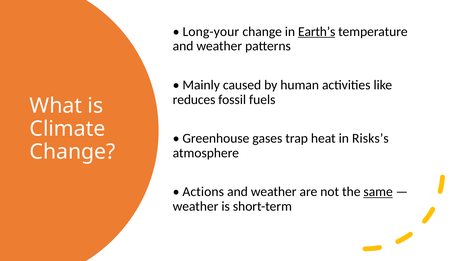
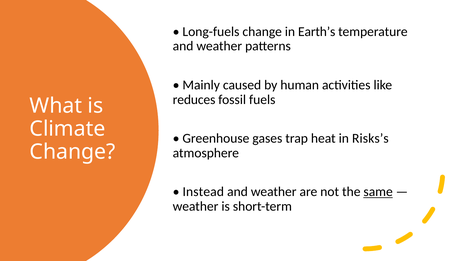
Long-your: Long-your -> Long-fuels (211, 32)
Earth’s underline: present -> none (317, 32)
Actions: Actions -> Instead (203, 192)
